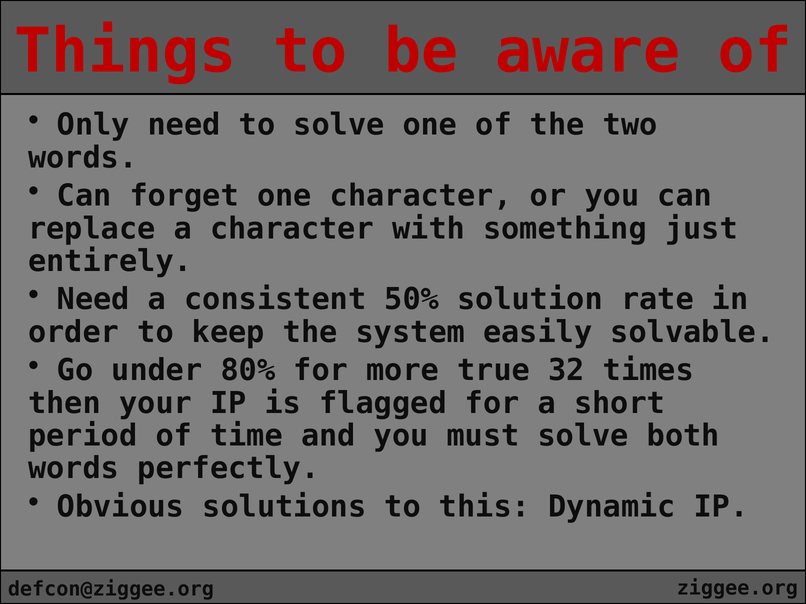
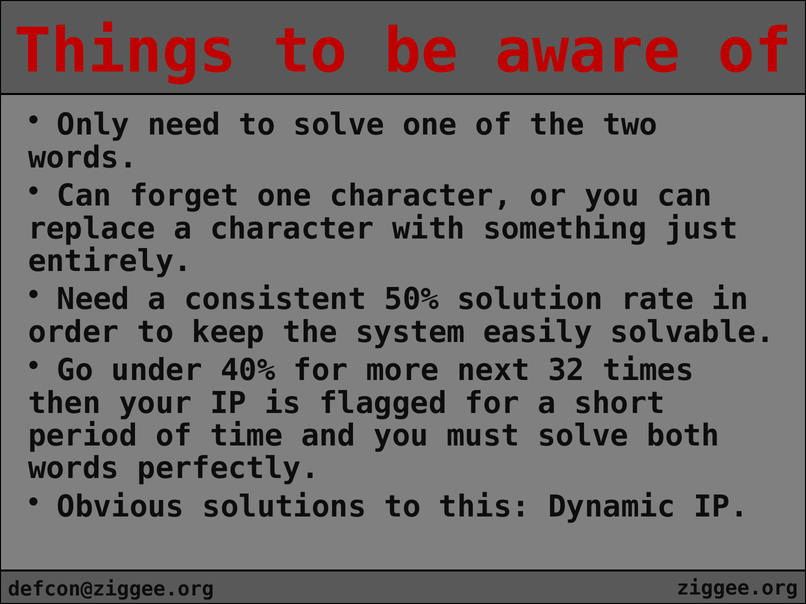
80%: 80% -> 40% (248, 371)
true: true -> next (494, 371)
